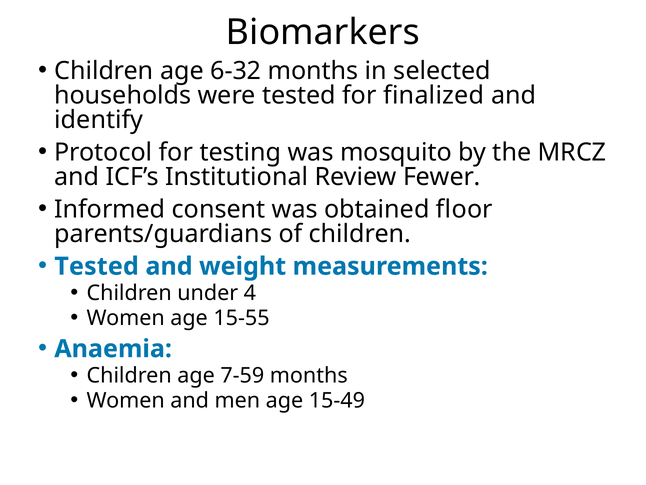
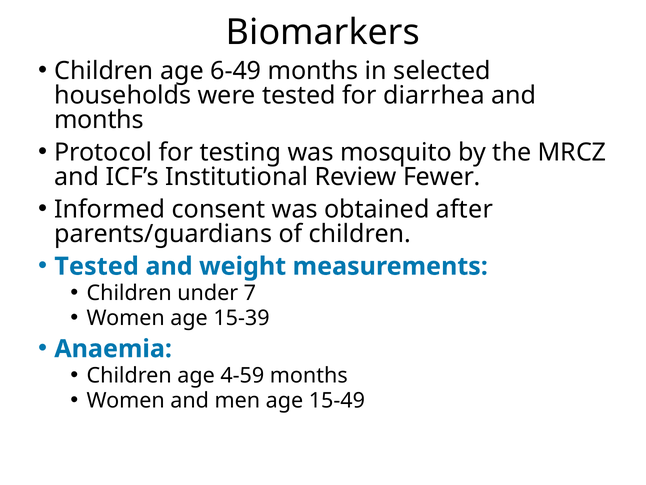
6-32: 6-32 -> 6-49 (236, 71)
finalized: finalized -> diarrhea (434, 95)
identify: identify -> months (99, 120)
floor: floor -> after (464, 209)
4: 4 -> 7 (250, 293)
15-55: 15-55 -> 15-39 (241, 318)
7-59: 7-59 -> 4-59 (242, 375)
